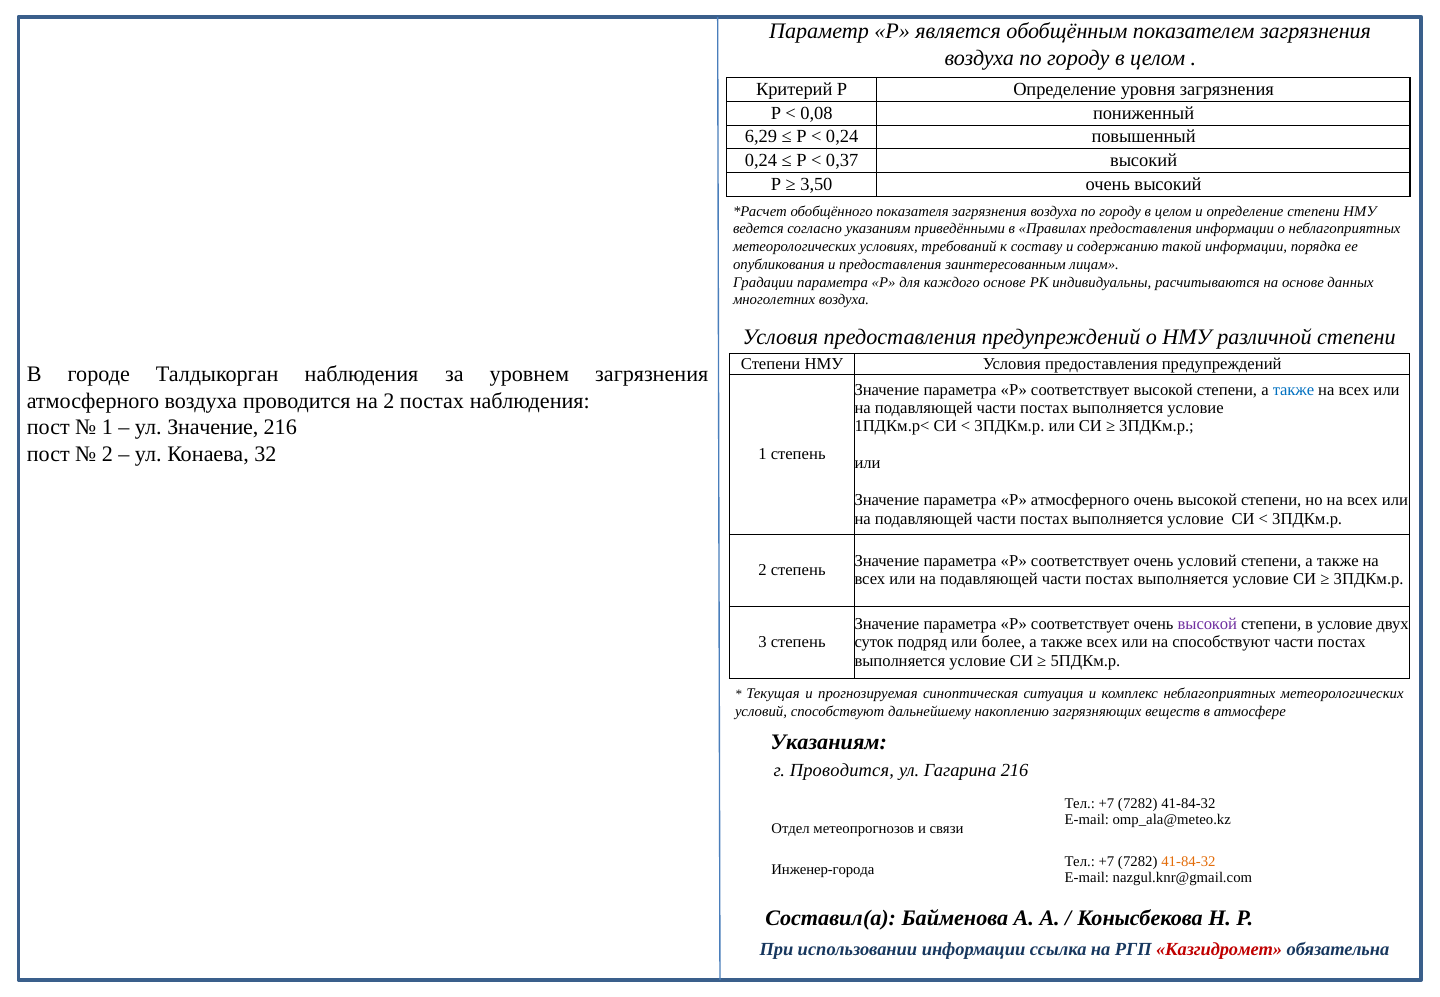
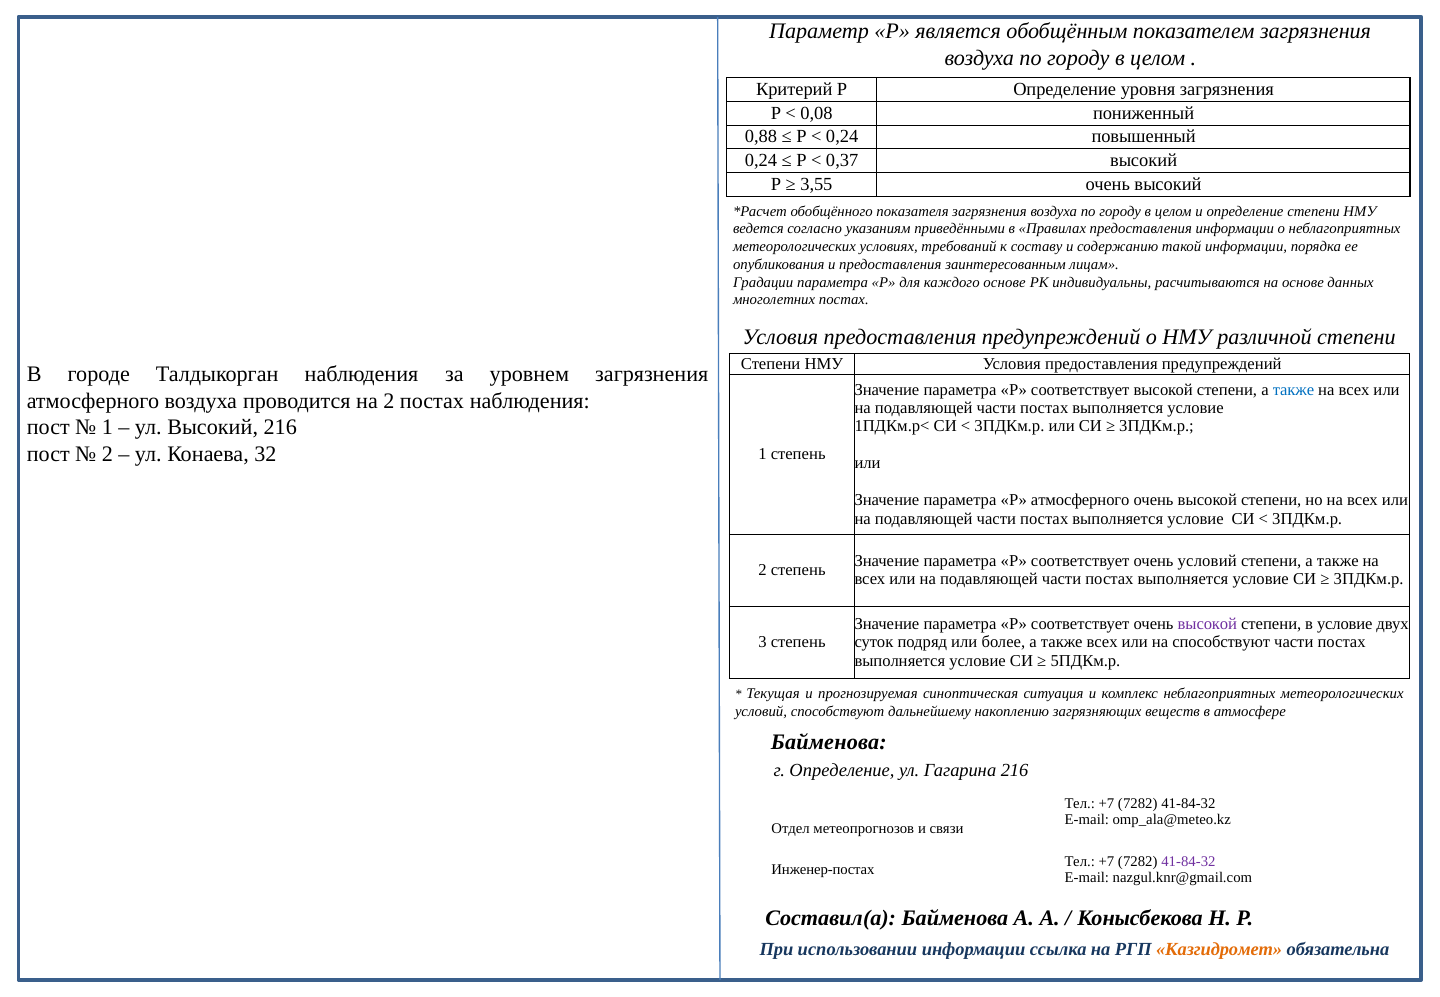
6,29: 6,29 -> 0,88 (761, 137)
3,50: 3,50 -> 3,55 (816, 184)
многолетних воздуха: воздуха -> постах (844, 300)
ул Значение: Значение -> Высокий (213, 428)
Указаниям: Указаниям -> Байменова (829, 742)
г Проводится: Проводится -> Определение (842, 770)
41-84-32 colour: orange -> purple (1188, 861)
Инженер-города: Инженер-города -> Инженер-постах (823, 869)
Казгидромет colour: red -> orange (1219, 949)
